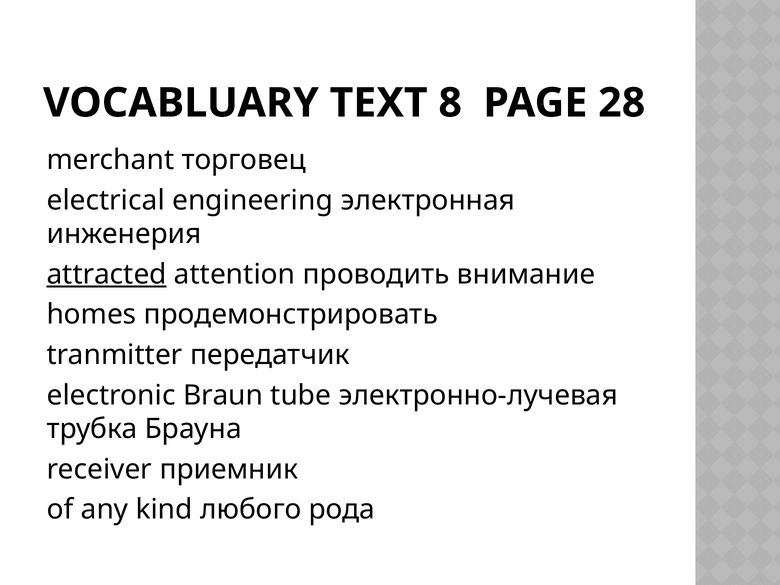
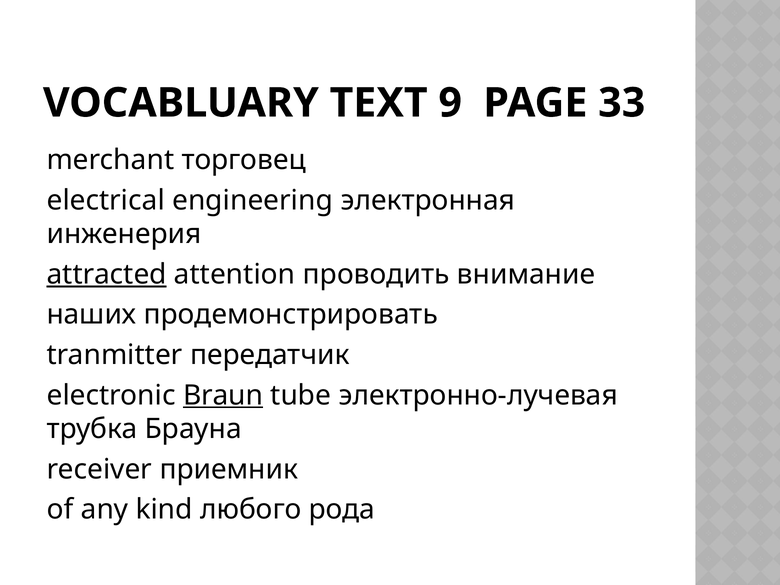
8: 8 -> 9 (450, 103)
28: 28 -> 33 (622, 103)
homes: homes -> наших (92, 315)
Braun underline: none -> present (223, 395)
